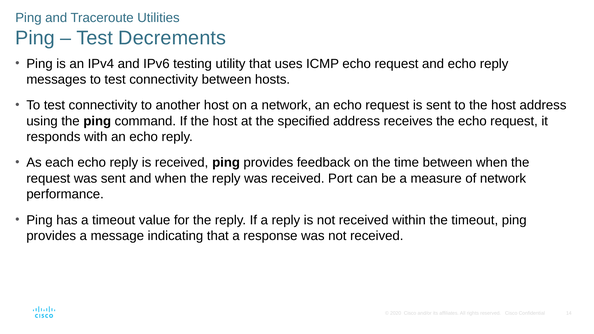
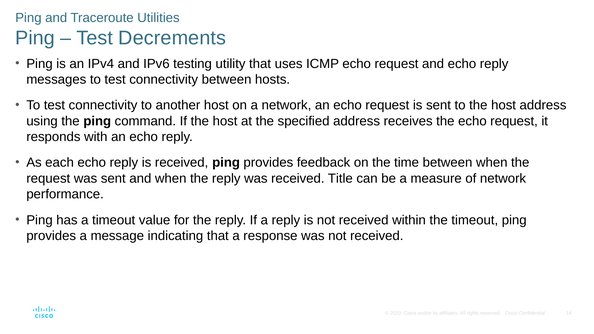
Port: Port -> Title (340, 179)
